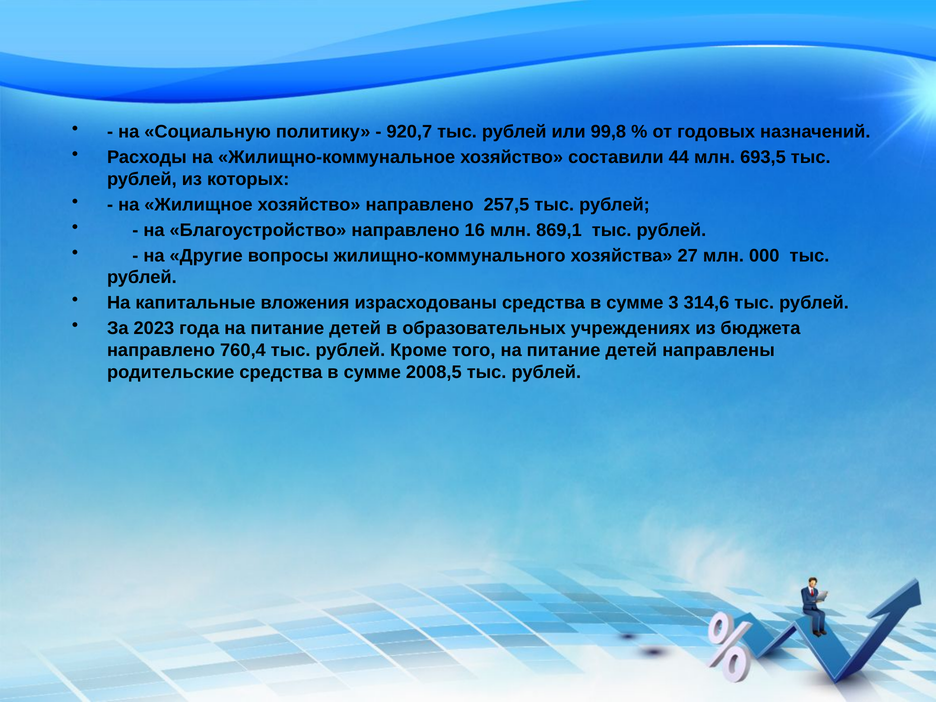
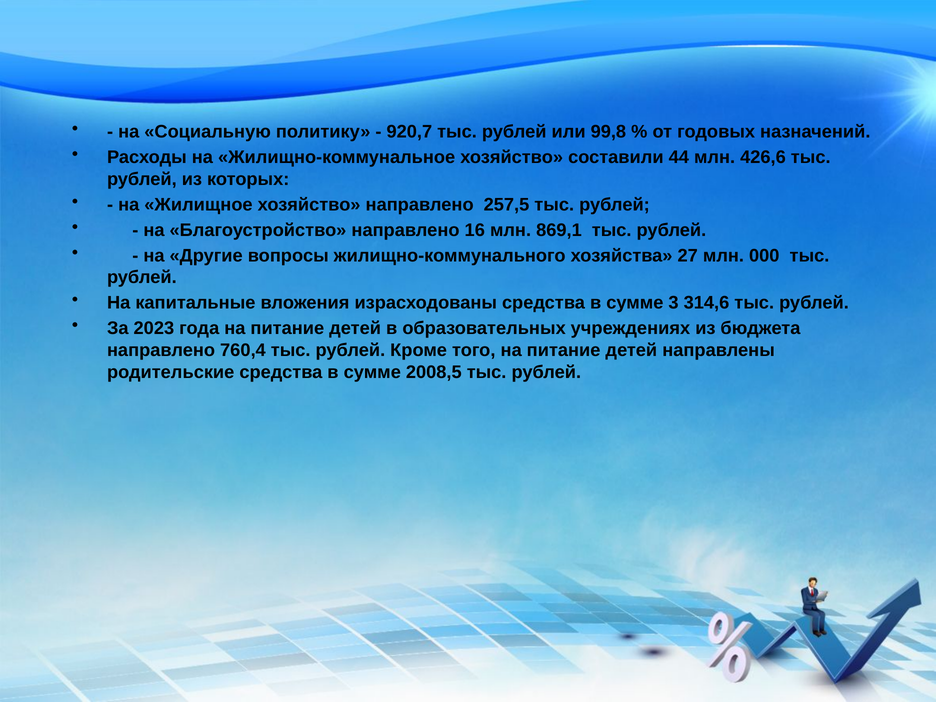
693,5: 693,5 -> 426,6 (763, 157)
